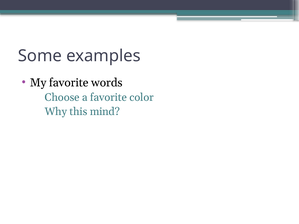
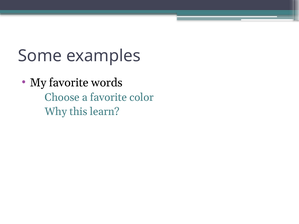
mind: mind -> learn (105, 112)
